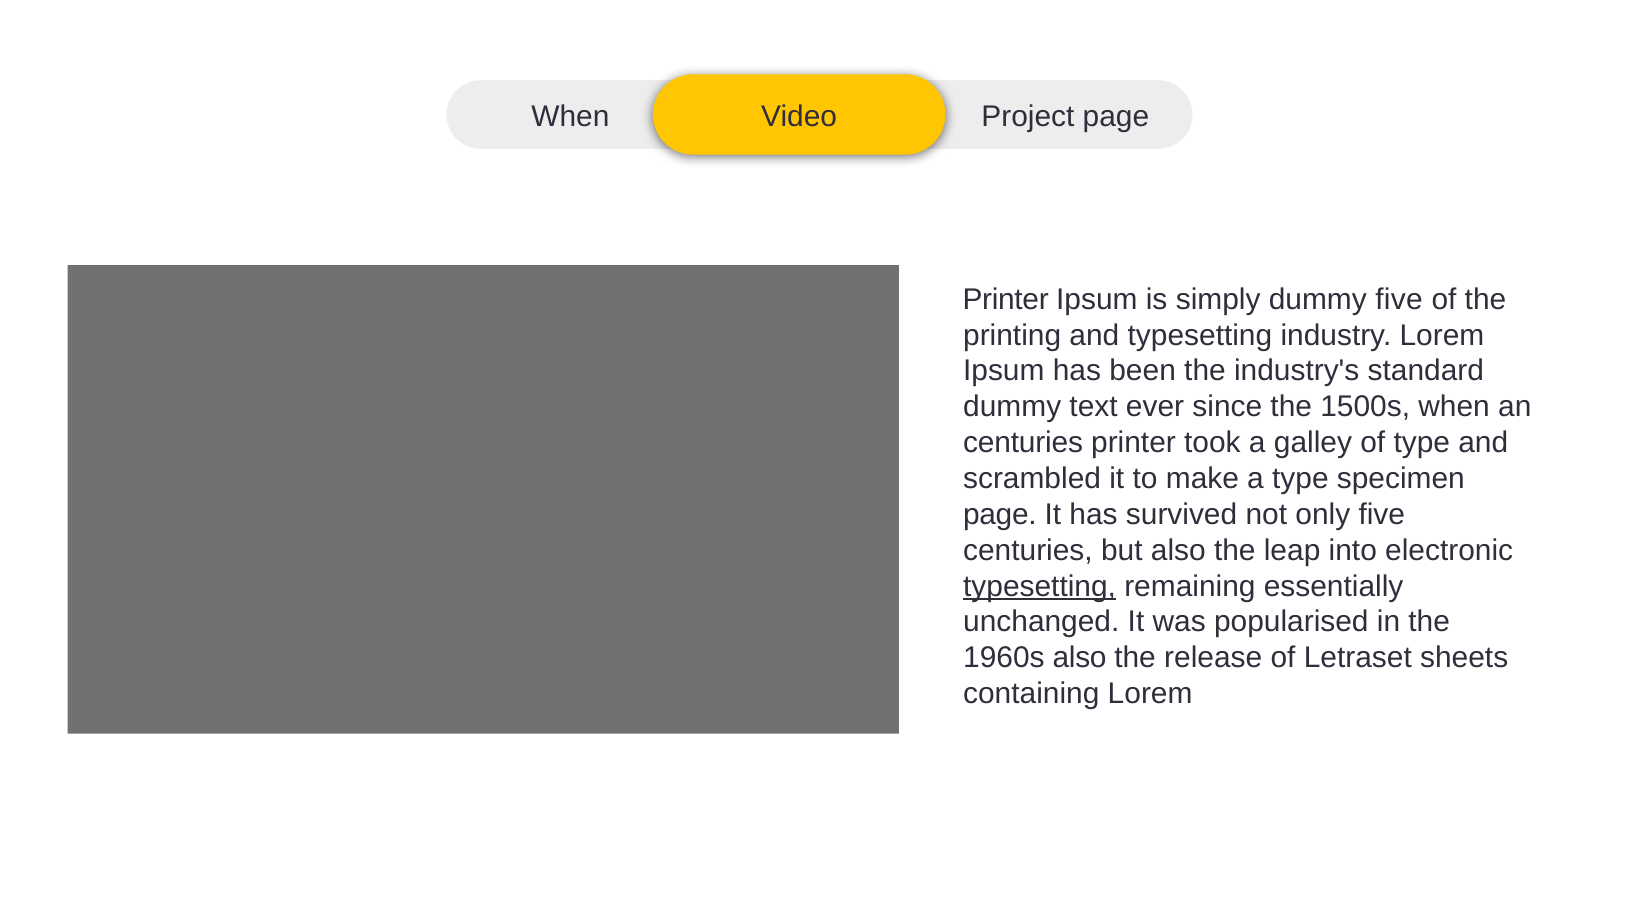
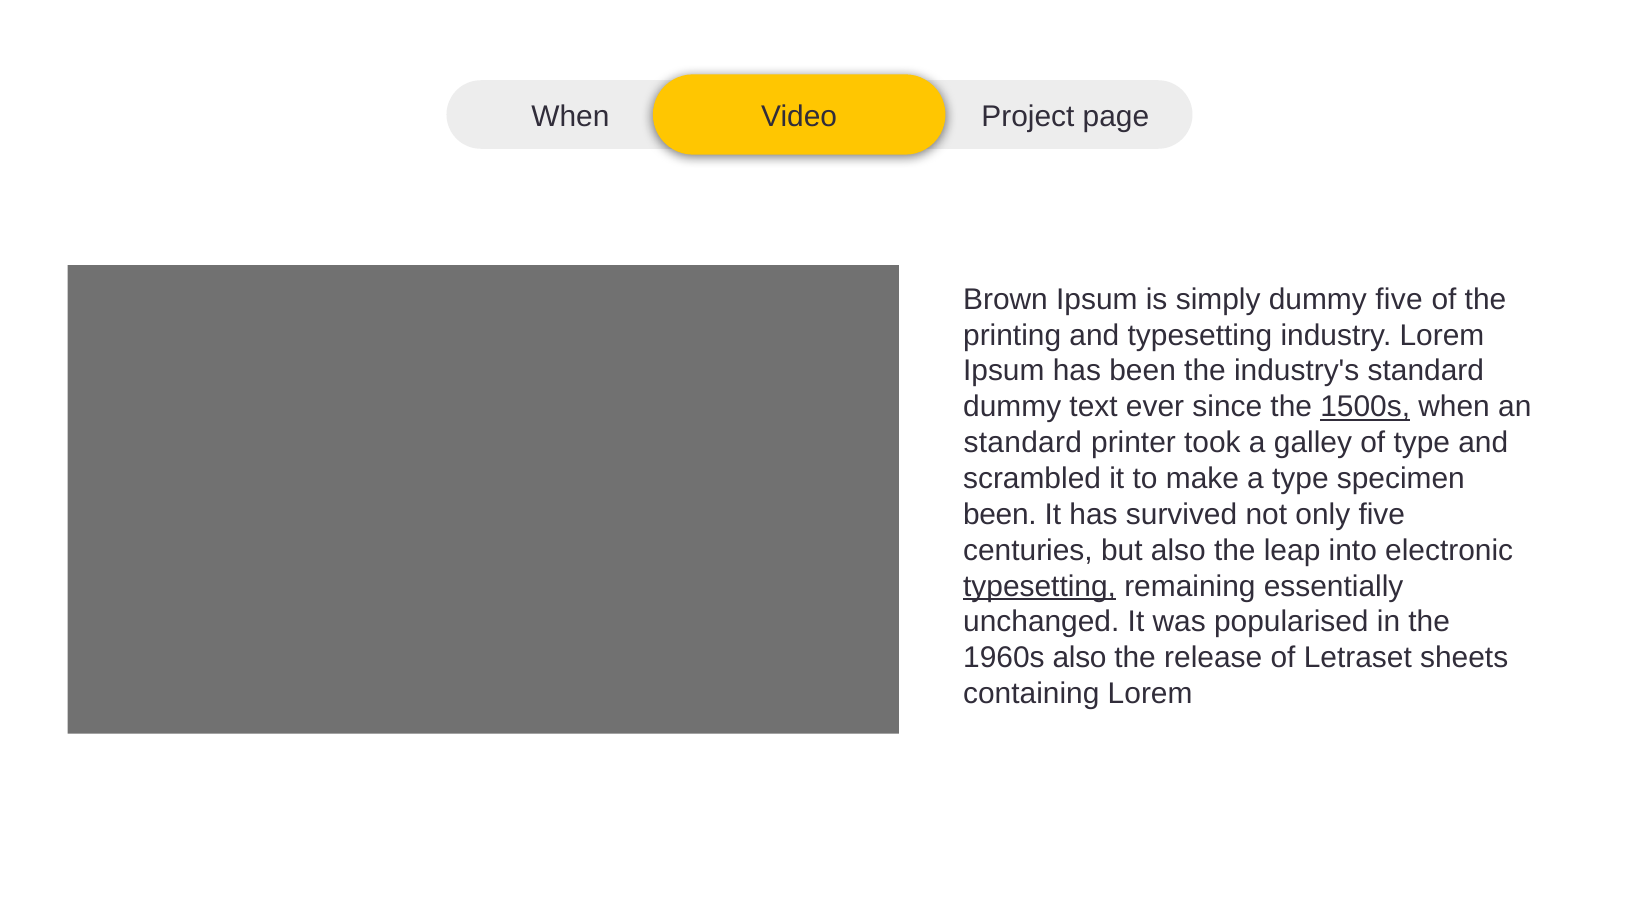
Printer: Printer -> Brown (1006, 299)
1500s underline: none -> present (1365, 407)
centuries: centuries -> standard (1023, 443)
page: page -> been (1000, 514)
